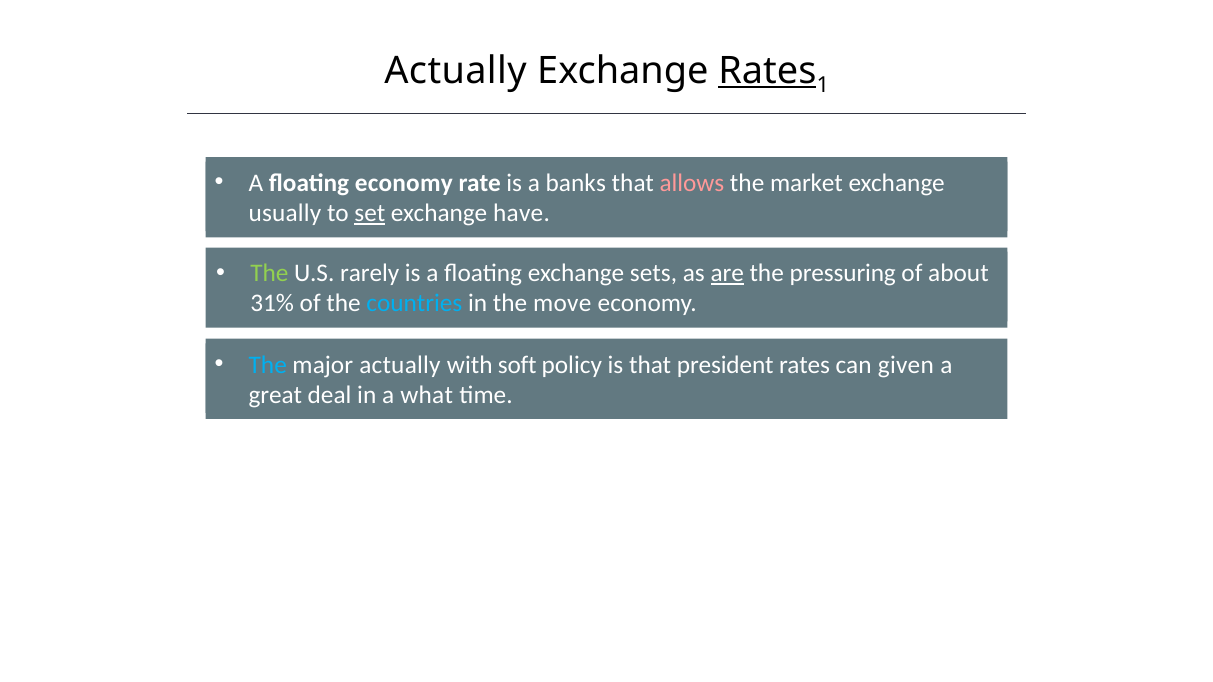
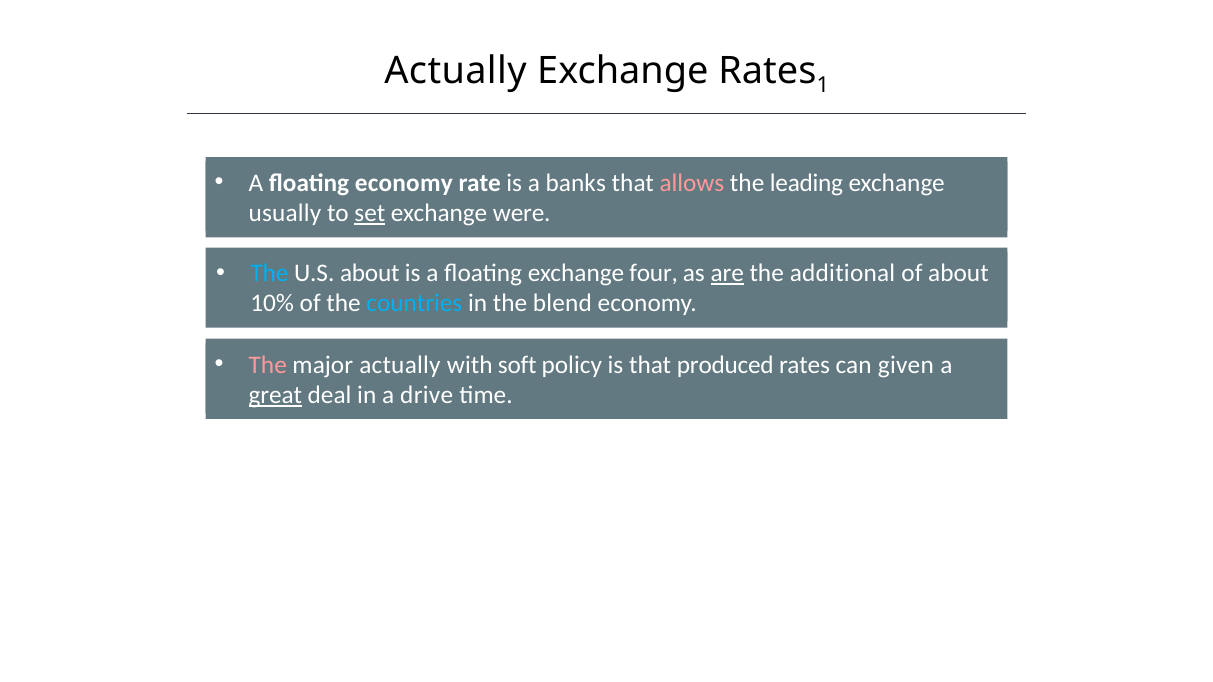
Rates underline: present -> none (767, 71)
market: market -> leading (806, 183)
have: have -> were (522, 213)
The colour: light green -> light blue (269, 273)
U.S rarely: rarely -> about (370, 273)
sets: sets -> four (654, 273)
pressuring: pressuring -> additional (843, 273)
31%: 31% -> 10% (272, 304)
move: move -> blend (562, 304)
The colour: light blue -> pink (268, 365)
president: president -> produced (725, 365)
great underline: none -> present (275, 395)
what: what -> drive (427, 395)
